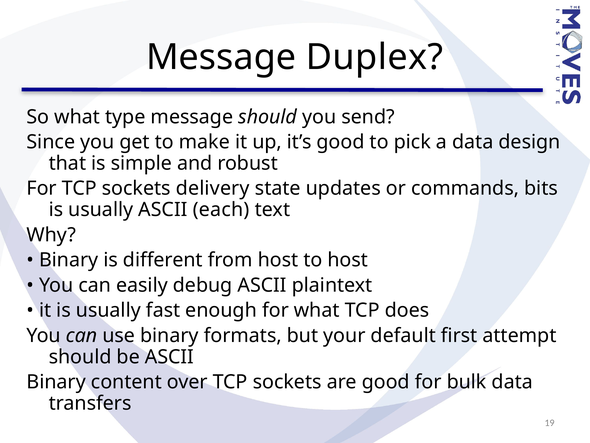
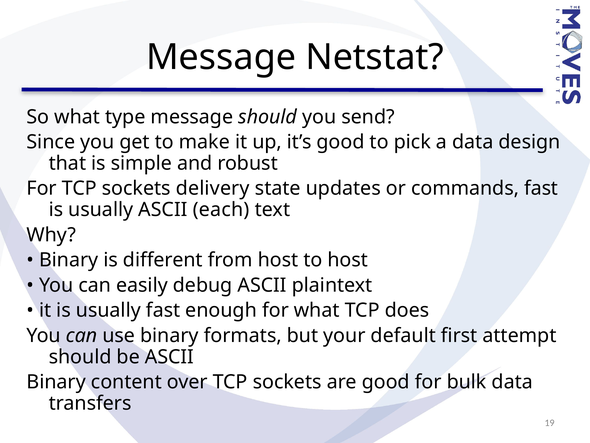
Duplex: Duplex -> Netstat (375, 57)
commands bits: bits -> fast (541, 188)
